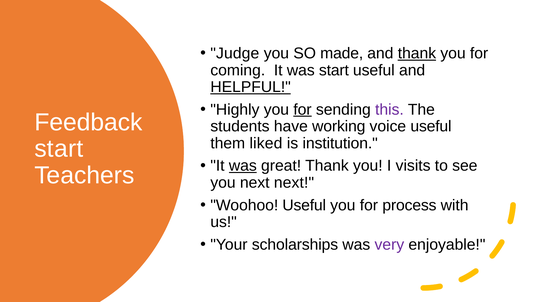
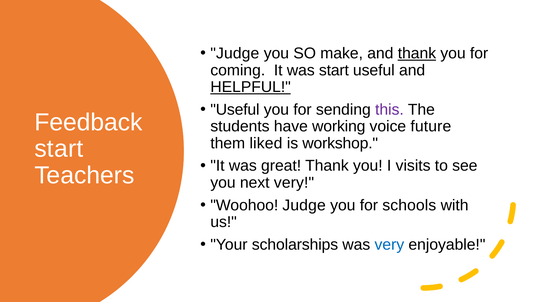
made: made -> make (342, 53)
Highly: Highly -> Useful (235, 110)
for underline: present -> none (302, 110)
voice useful: useful -> future (431, 127)
institution: institution -> workshop (340, 144)
was underline: present -> none (243, 166)
next next: next -> very (294, 183)
Woohoo Useful: Useful -> Judge (304, 206)
process: process -> schools (409, 206)
very colour: purple -> blue (389, 245)
